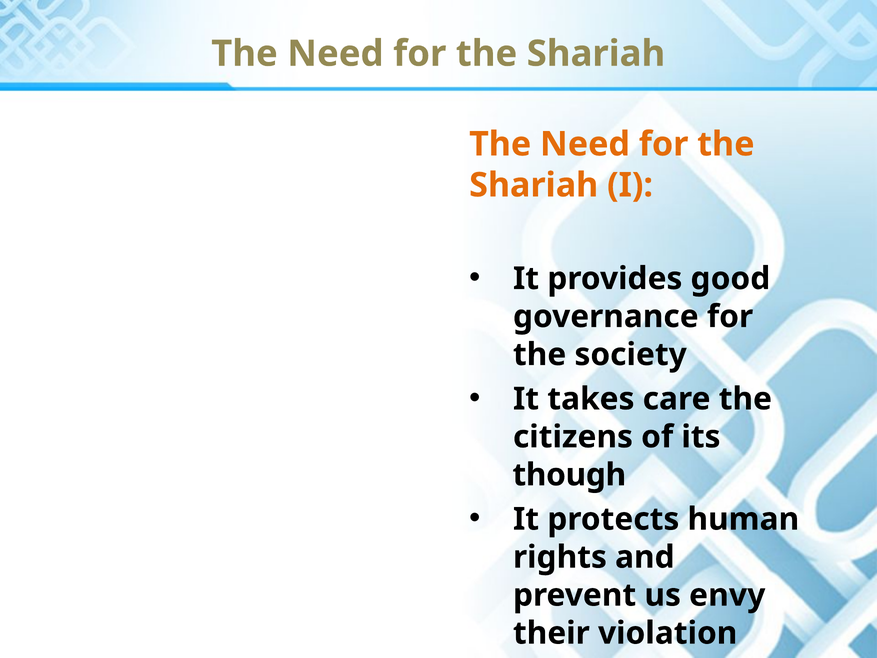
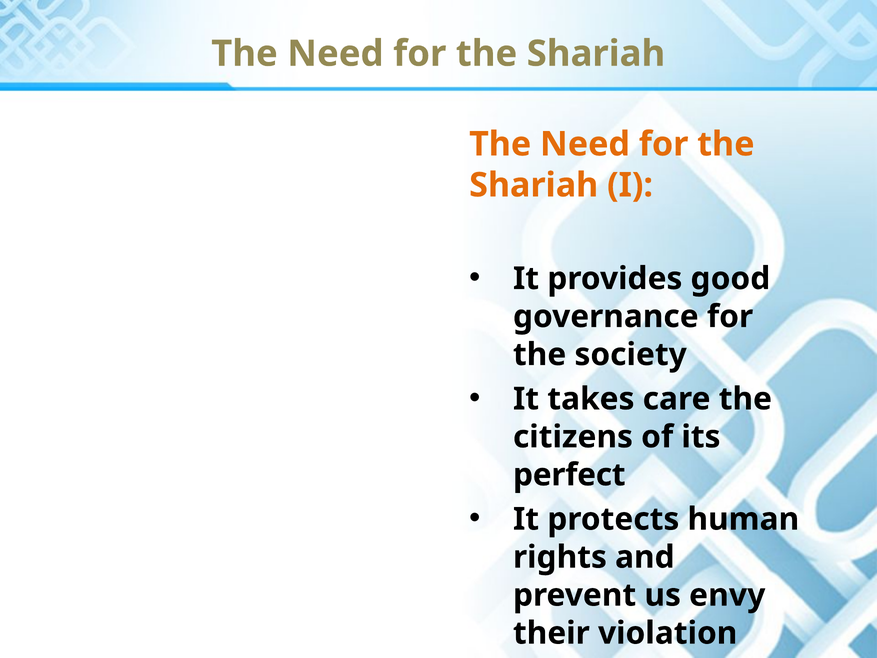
though: though -> perfect (569, 475)
